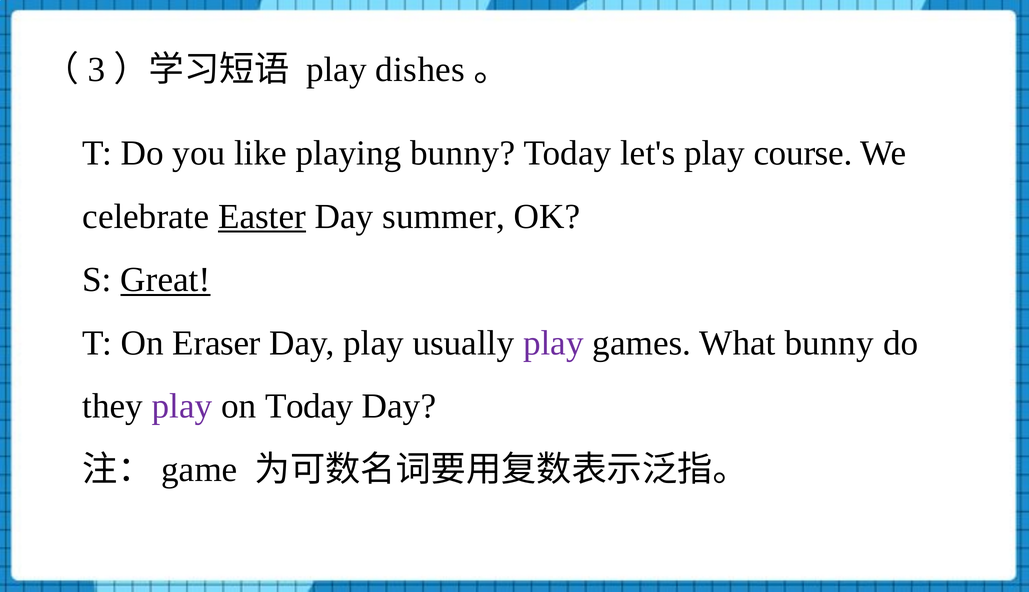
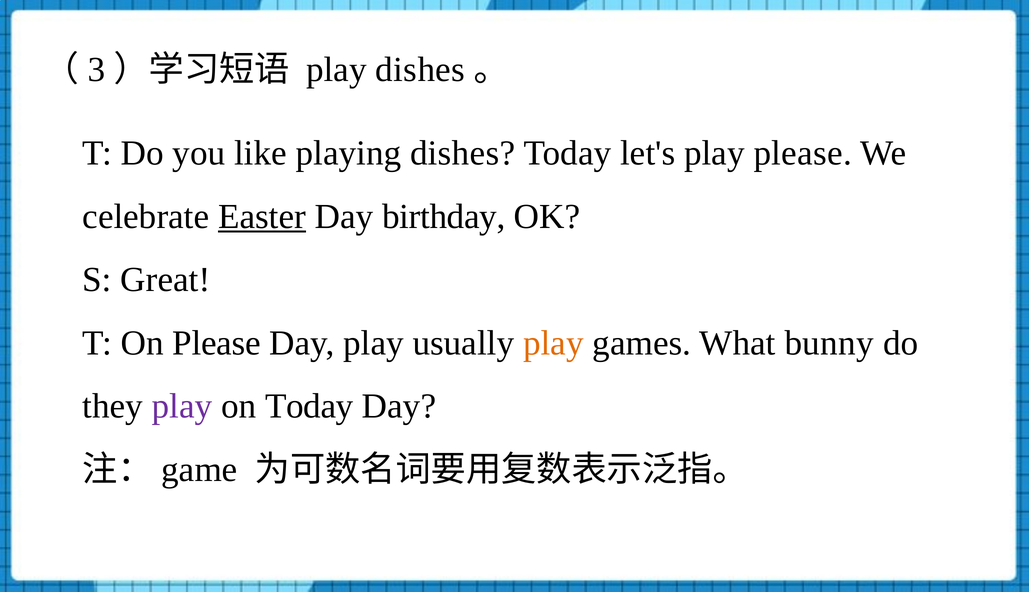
playing bunny: bunny -> dishes (463, 153)
play course: course -> please (803, 153)
summer: summer -> birthday (444, 217)
Great underline: present -> none (165, 280)
On Eraser: Eraser -> Please (217, 343)
play colour: purple -> orange (553, 343)
